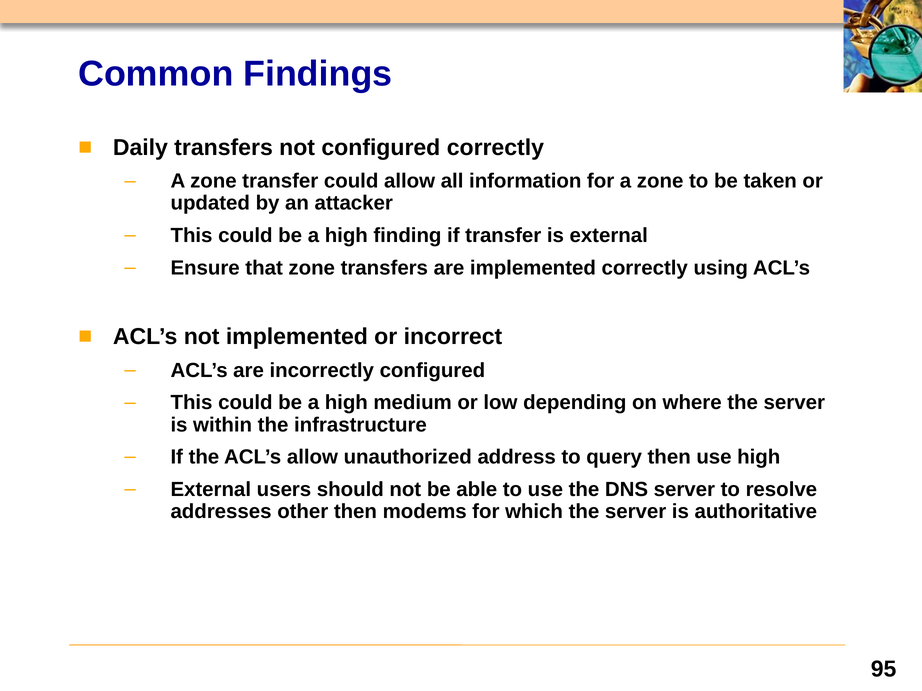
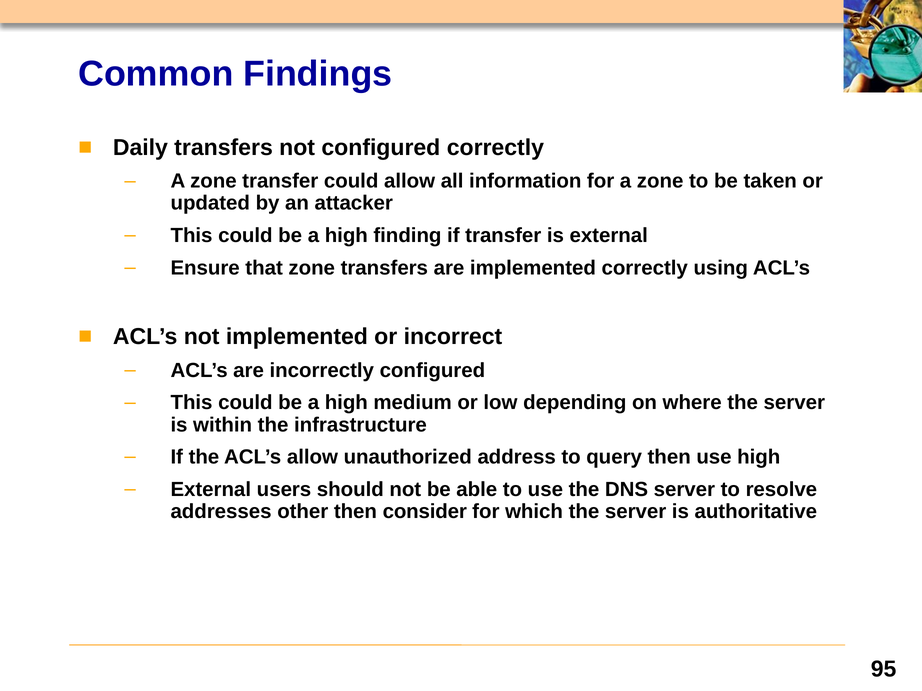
modems: modems -> consider (425, 512)
